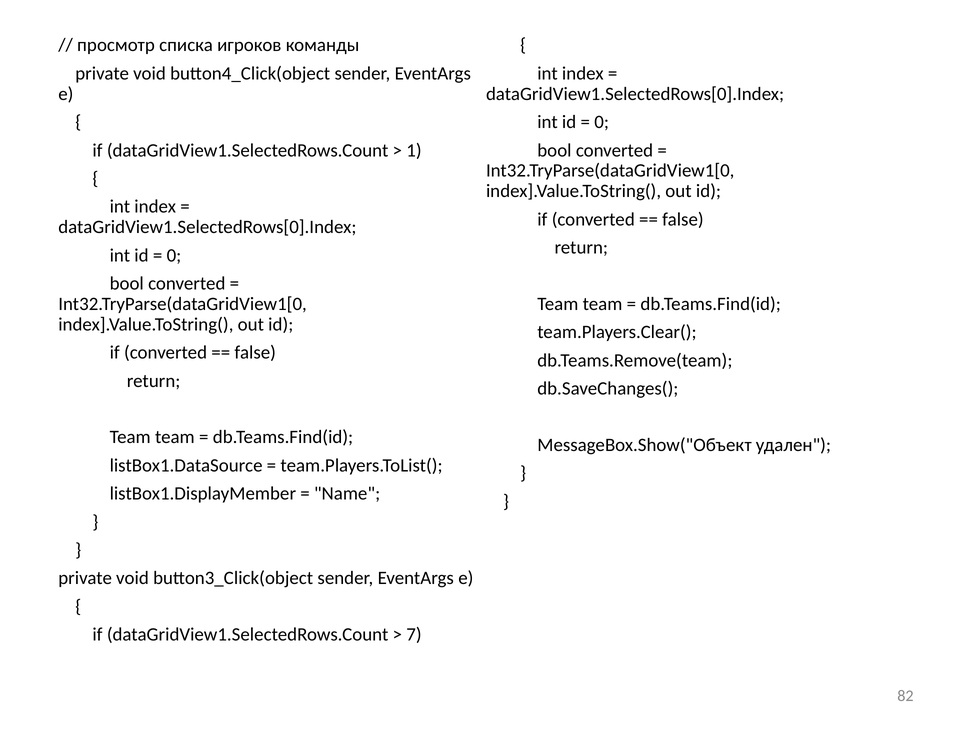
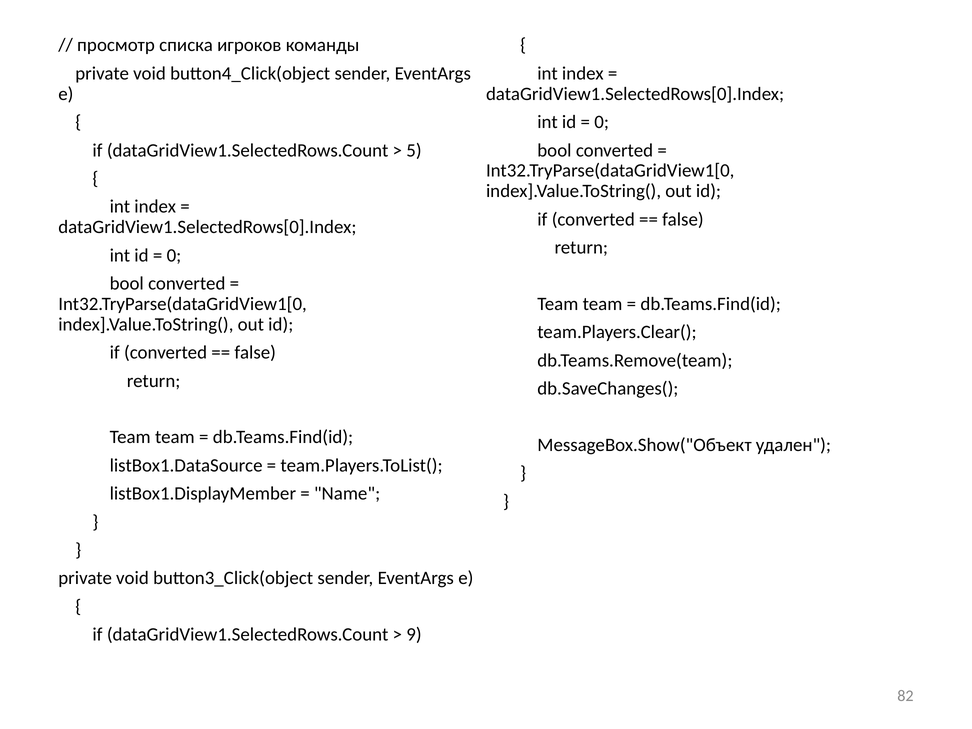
1: 1 -> 5 (414, 150)
7: 7 -> 9 (414, 635)
